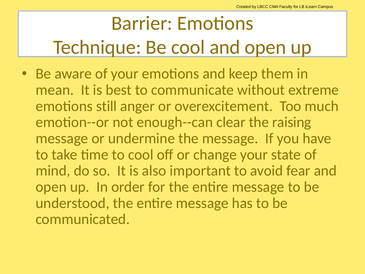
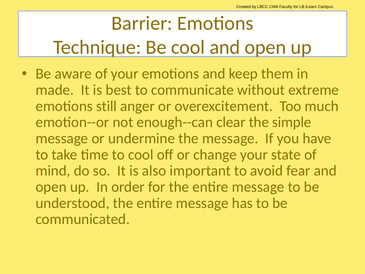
mean: mean -> made (55, 90)
raising: raising -> simple (292, 122)
